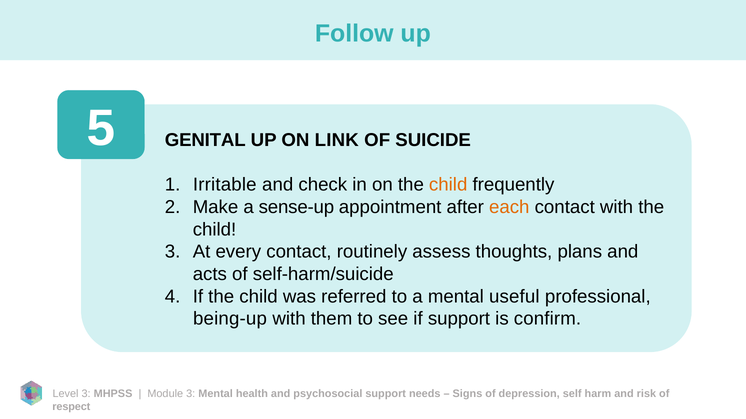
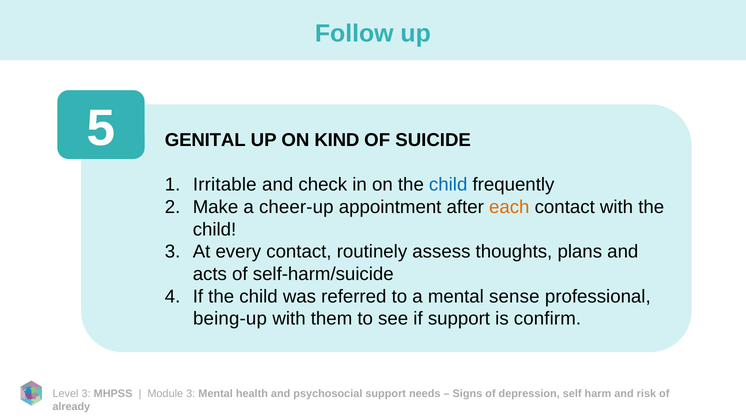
LINK: LINK -> KIND (337, 140)
child colour: orange -> blue (448, 185)
sense-up: sense-up -> cheer-up (296, 207)
useful: useful -> sense (514, 297)
respect: respect -> already (71, 407)
